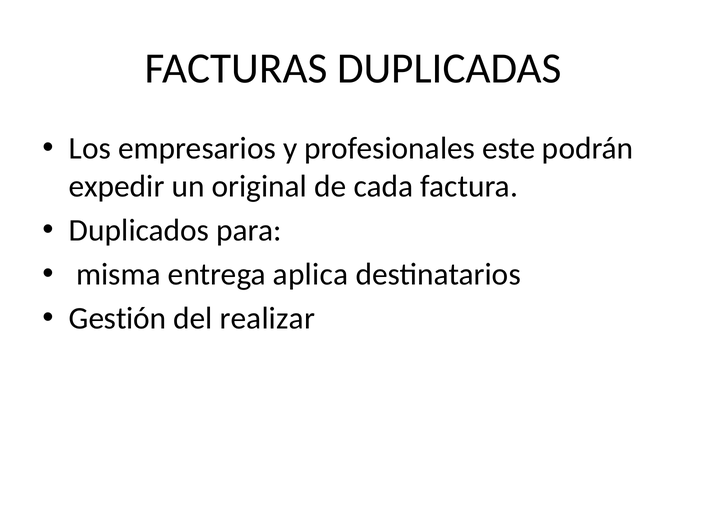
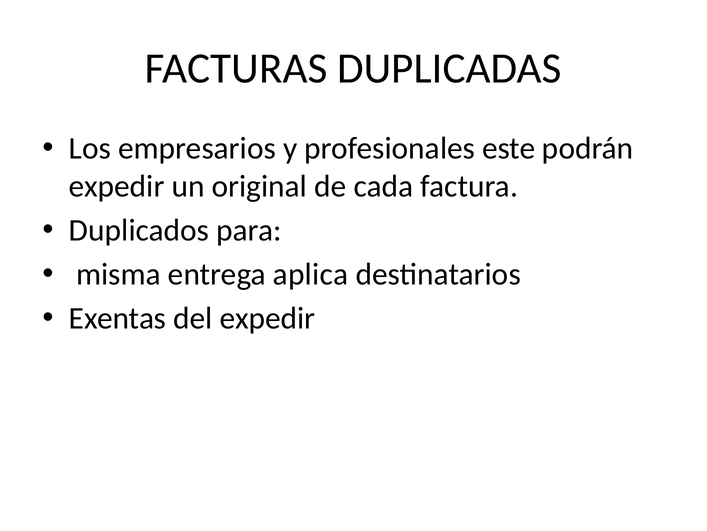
Gestión: Gestión -> Exentas (118, 318)
del realizar: realizar -> expedir (267, 318)
